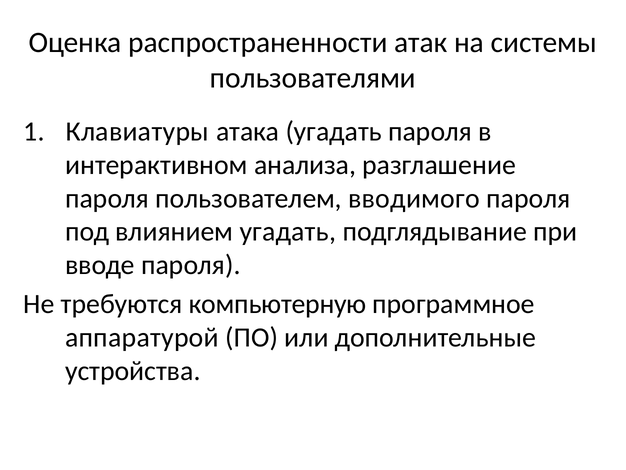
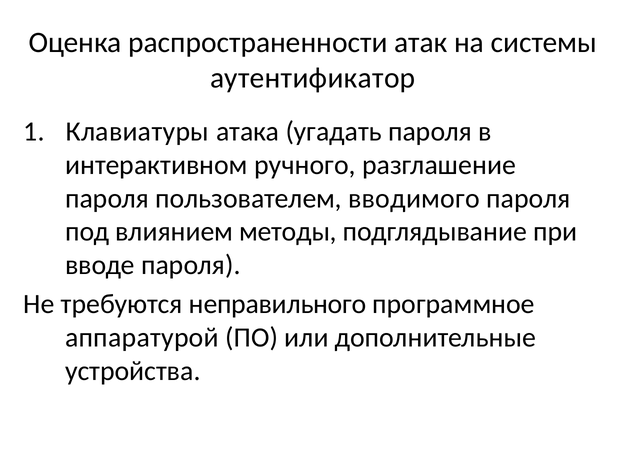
пользователями: пользователями -> аутентификатор (313, 78)
анализа: анализа -> ручного (305, 165)
влиянием угадать: угадать -> методы (288, 232)
компьютерную: компьютерную -> неправильного (278, 304)
